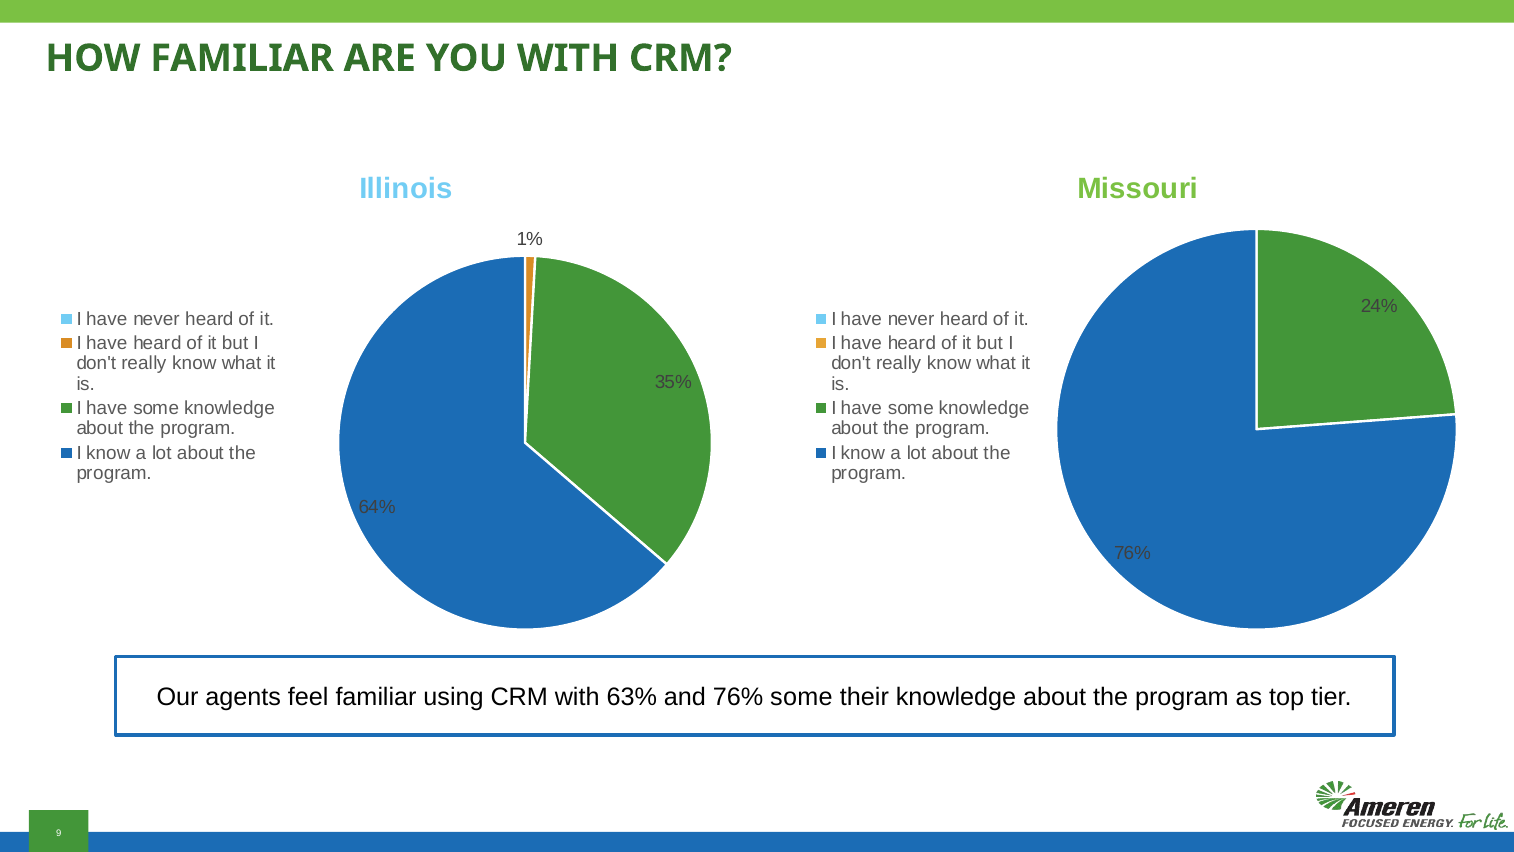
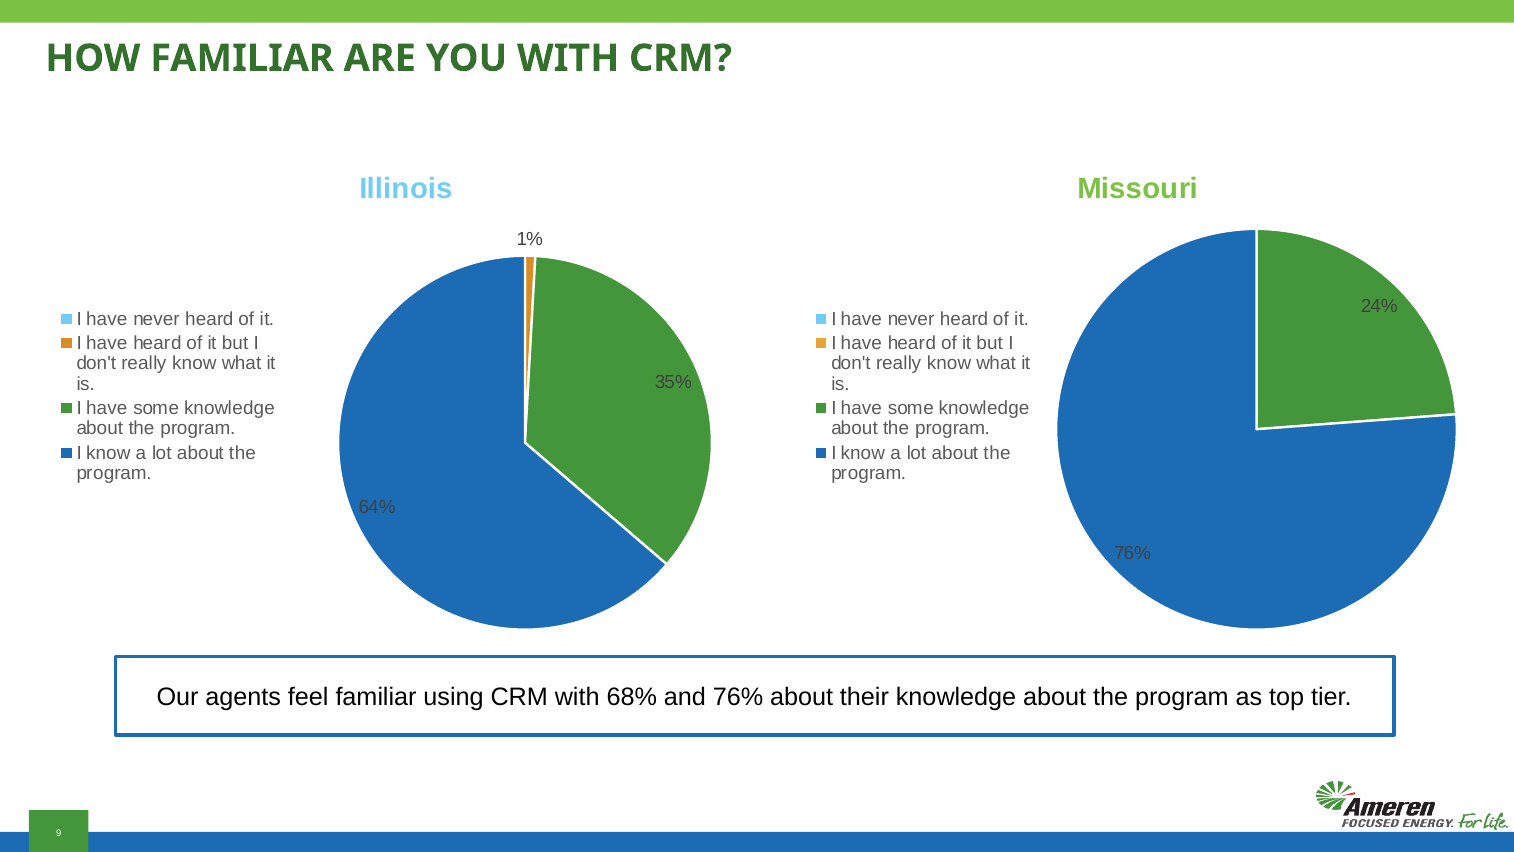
63%: 63% -> 68% (632, 697)
76% some: some -> about (802, 697)
